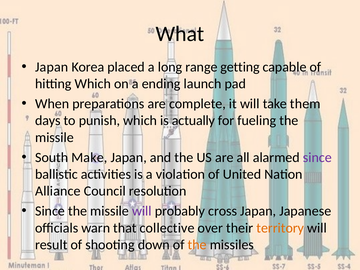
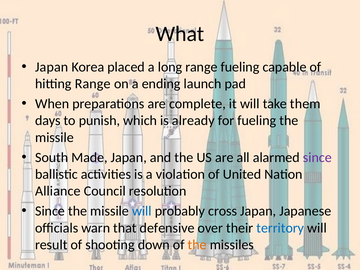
range getting: getting -> fueling (240, 67)
hitting Which: Which -> Range (93, 84)
actually: actually -> already (193, 121)
Make: Make -> Made (89, 157)
will colour: purple -> blue (142, 211)
collective: collective -> defensive (167, 228)
territory colour: orange -> blue (280, 228)
